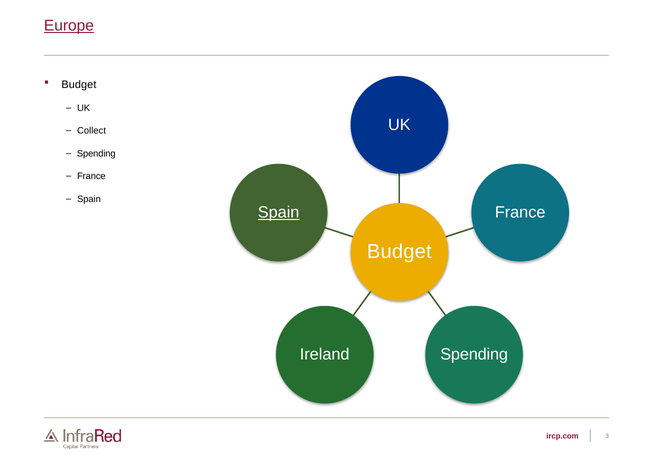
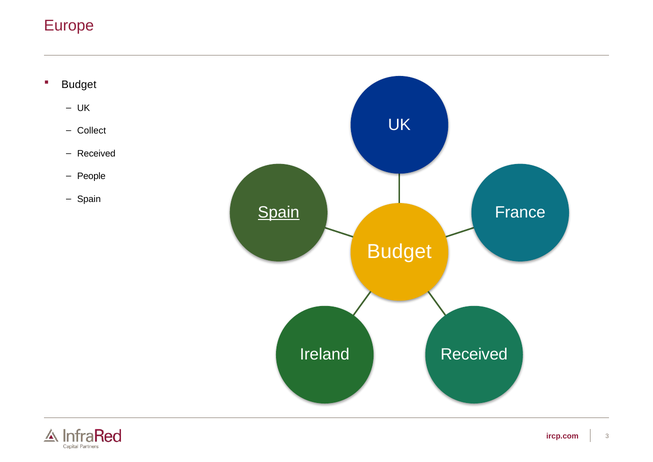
Europe underline: present -> none (69, 26)
Spending: Spending -> Received (96, 154)
France: France -> People (91, 176)
Spending: Spending -> Received (474, 354)
